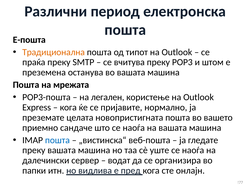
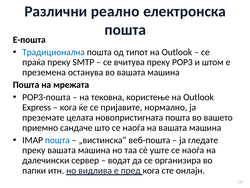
период: период -> реално (115, 11)
Традиционална colour: orange -> blue (54, 52)
легален: легален -> тековна (108, 97)
